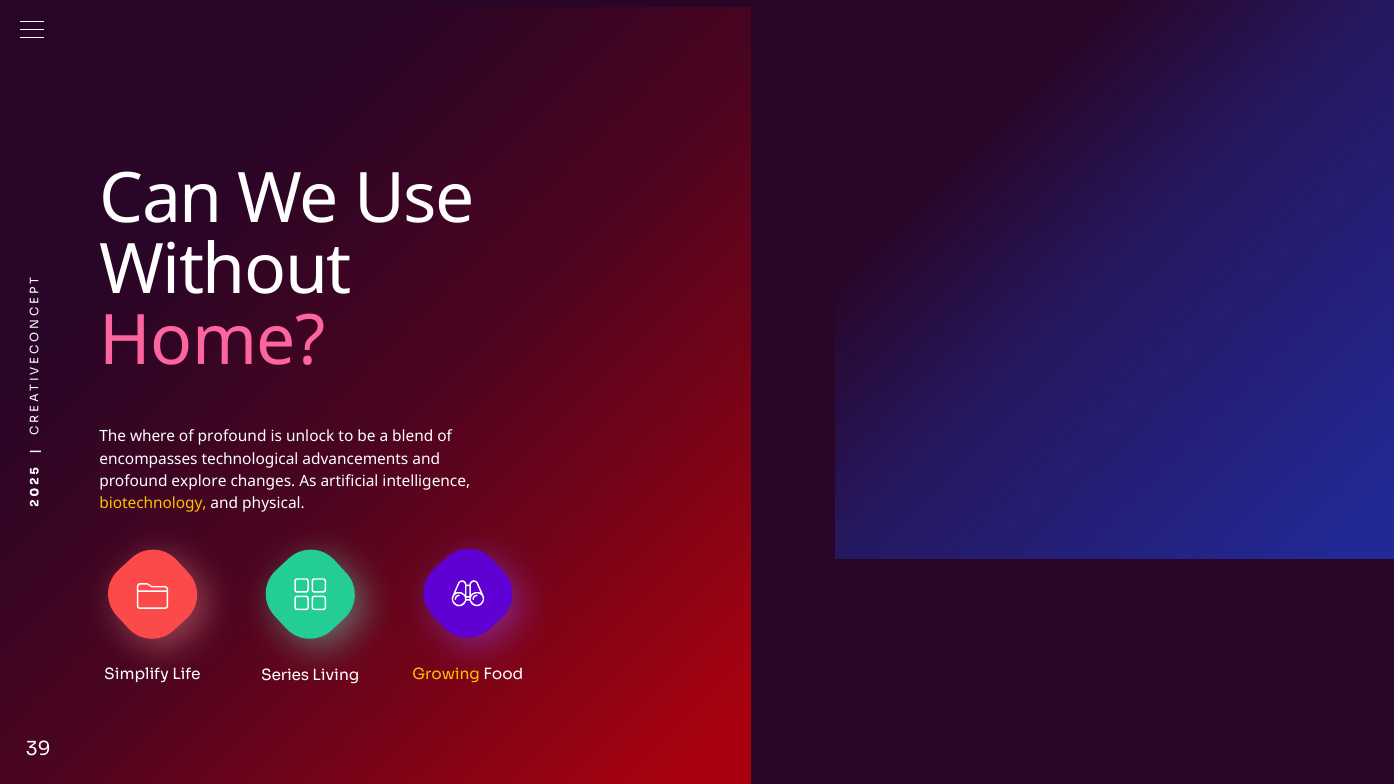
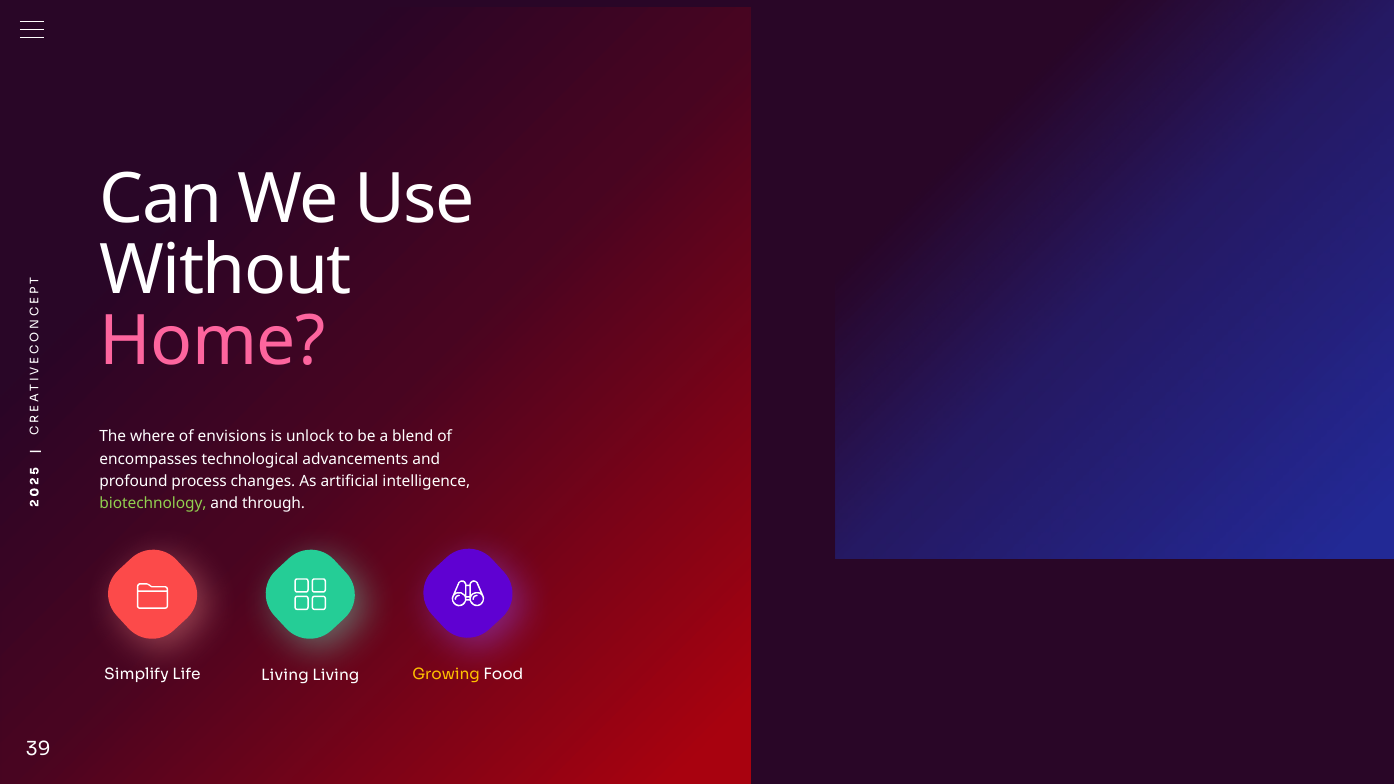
of profound: profound -> envisions (232, 437)
explore: explore -> process (199, 481)
biotechnology colour: yellow -> light green (153, 504)
physical: physical -> through (274, 504)
Life Series: Series -> Living (285, 675)
